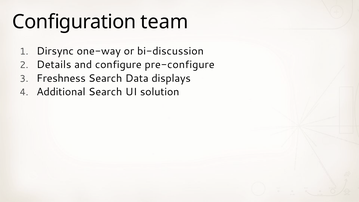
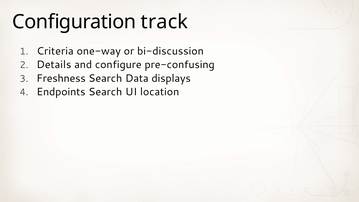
team: team -> track (164, 22)
Dirsync: Dirsync -> Criteria (55, 51)
pre-configure: pre-configure -> pre-confusing (180, 65)
Additional: Additional -> Endpoints (61, 92)
solution: solution -> location (160, 92)
